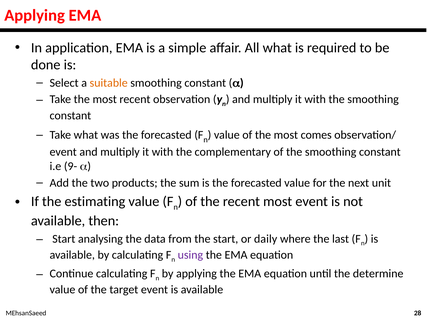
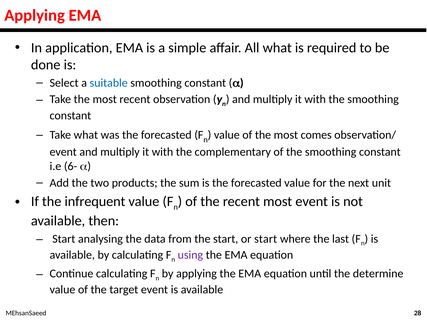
suitable colour: orange -> blue (109, 83)
9-: 9- -> 6- (71, 166)
estimating: estimating -> infrequent (95, 202)
or daily: daily -> start (266, 239)
